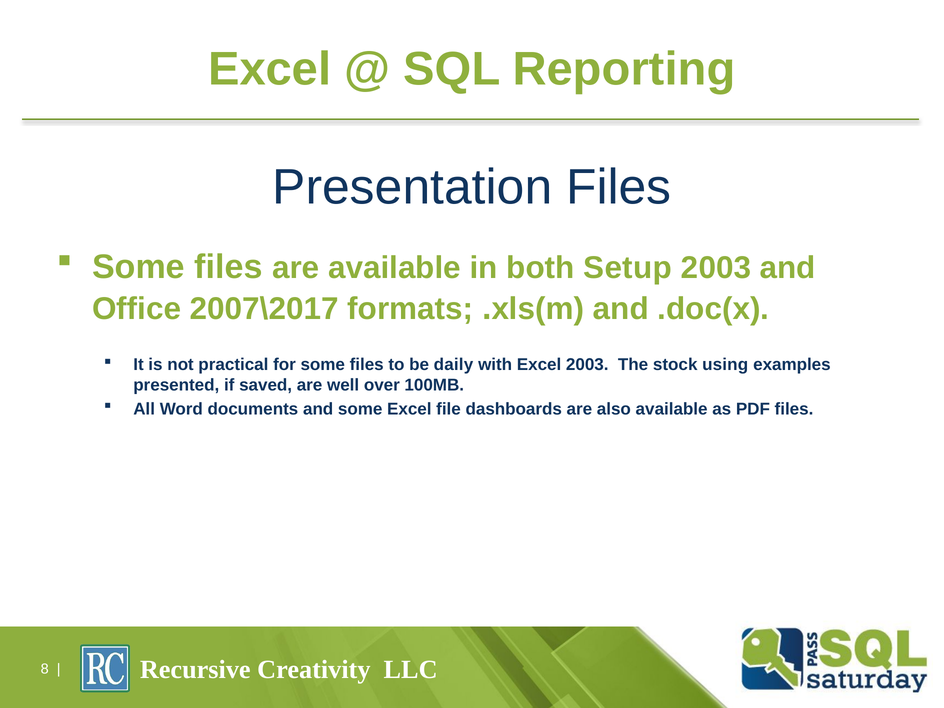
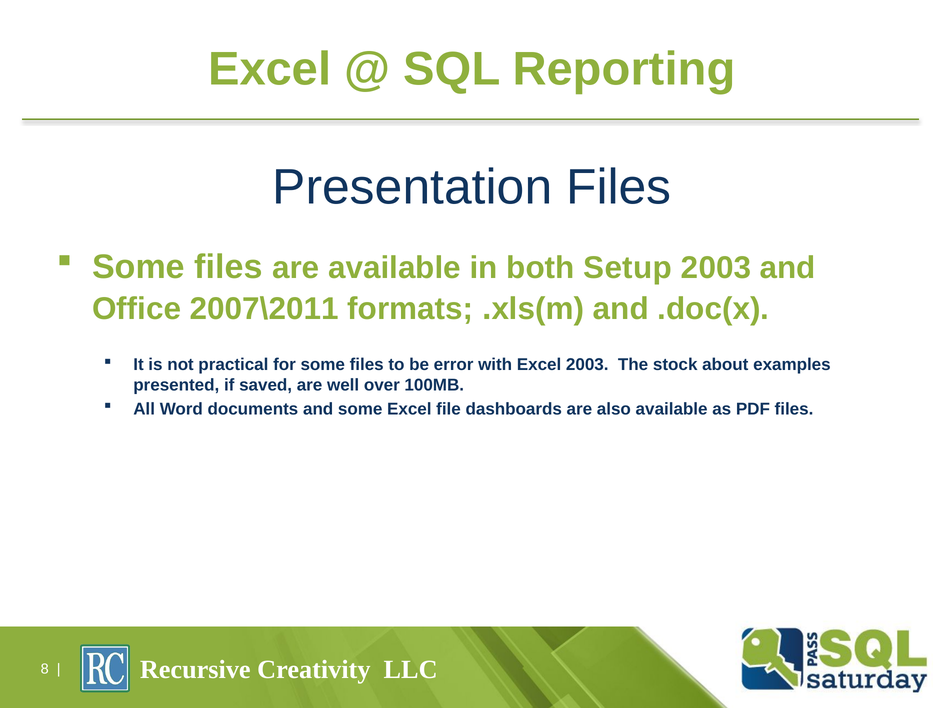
2007\2017: 2007\2017 -> 2007\2011 (264, 309)
daily: daily -> error (454, 365)
using: using -> about (725, 365)
